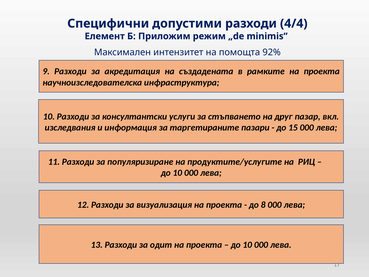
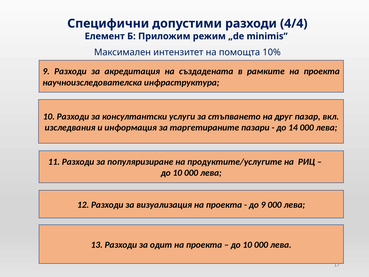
92%: 92% -> 10% (272, 52)
15: 15 -> 14 (293, 127)
до 8: 8 -> 9 (263, 205)
